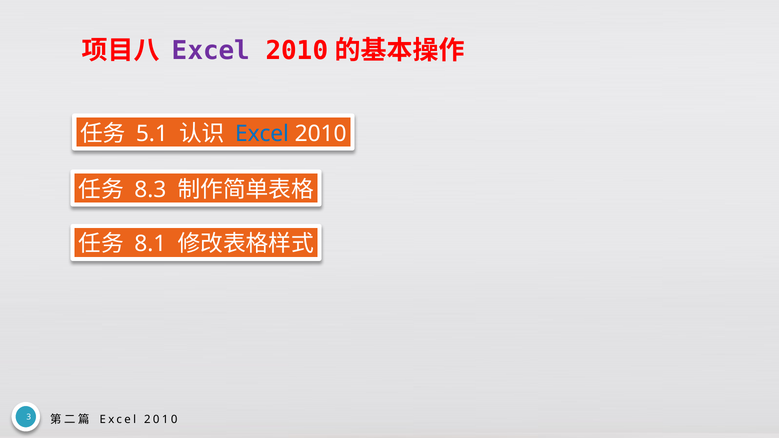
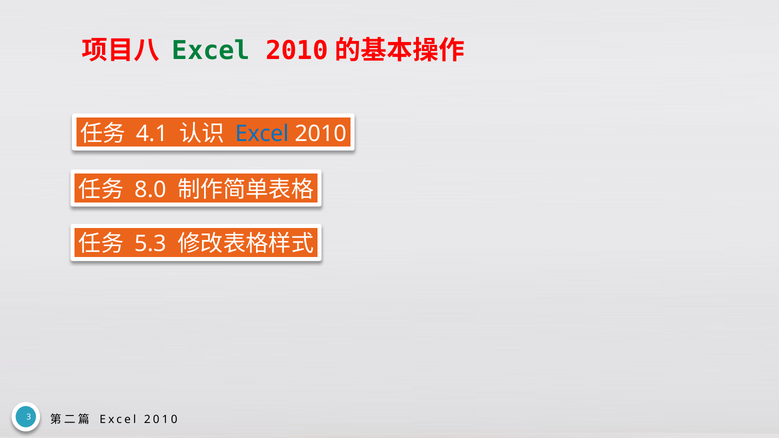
Excel colour: purple -> green (211, 50)
5.1: 5.1 -> 4.1 (152, 134)
8.3: 8.3 -> 8.0 (150, 190)
8.1: 8.1 -> 5.3 (150, 244)
